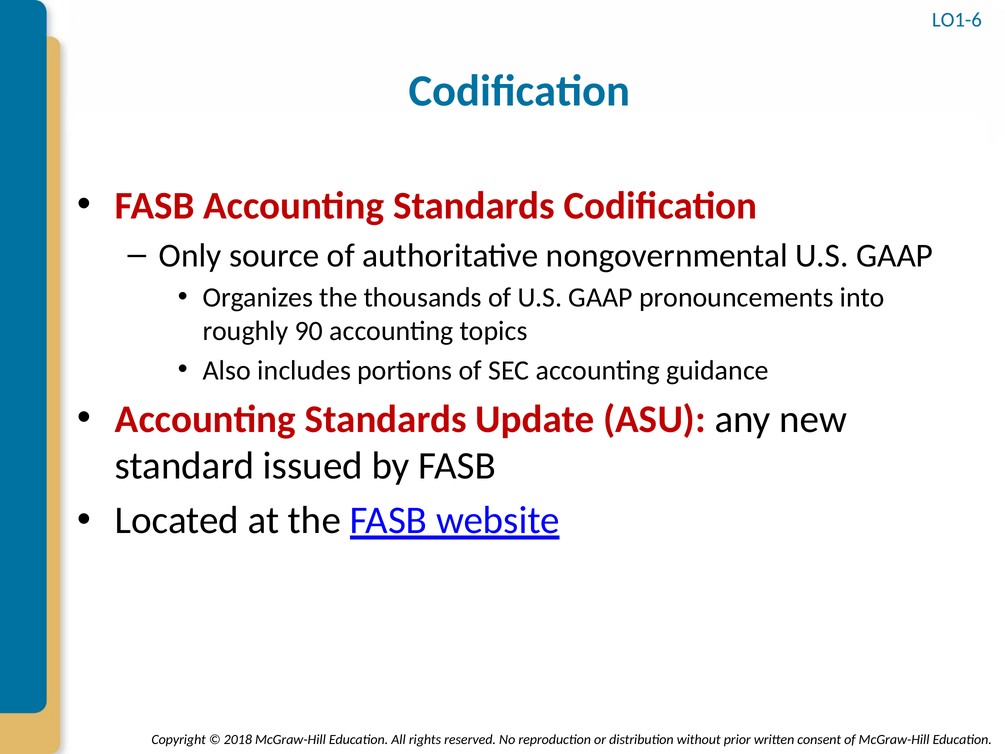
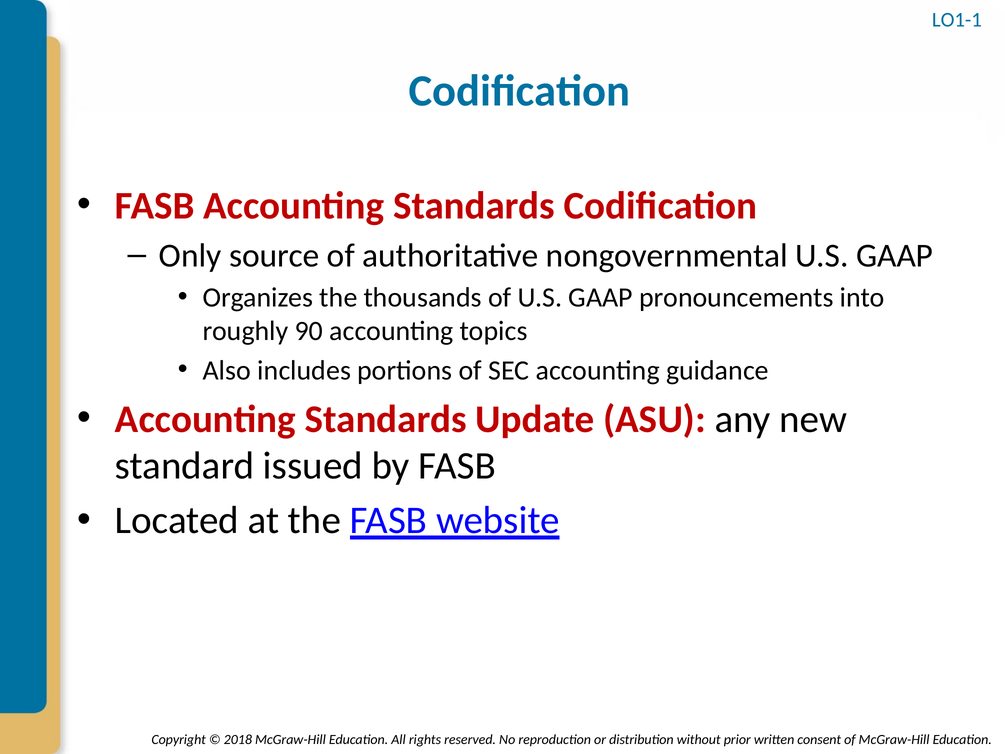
LO1-6: LO1-6 -> LO1-1 (957, 20)
